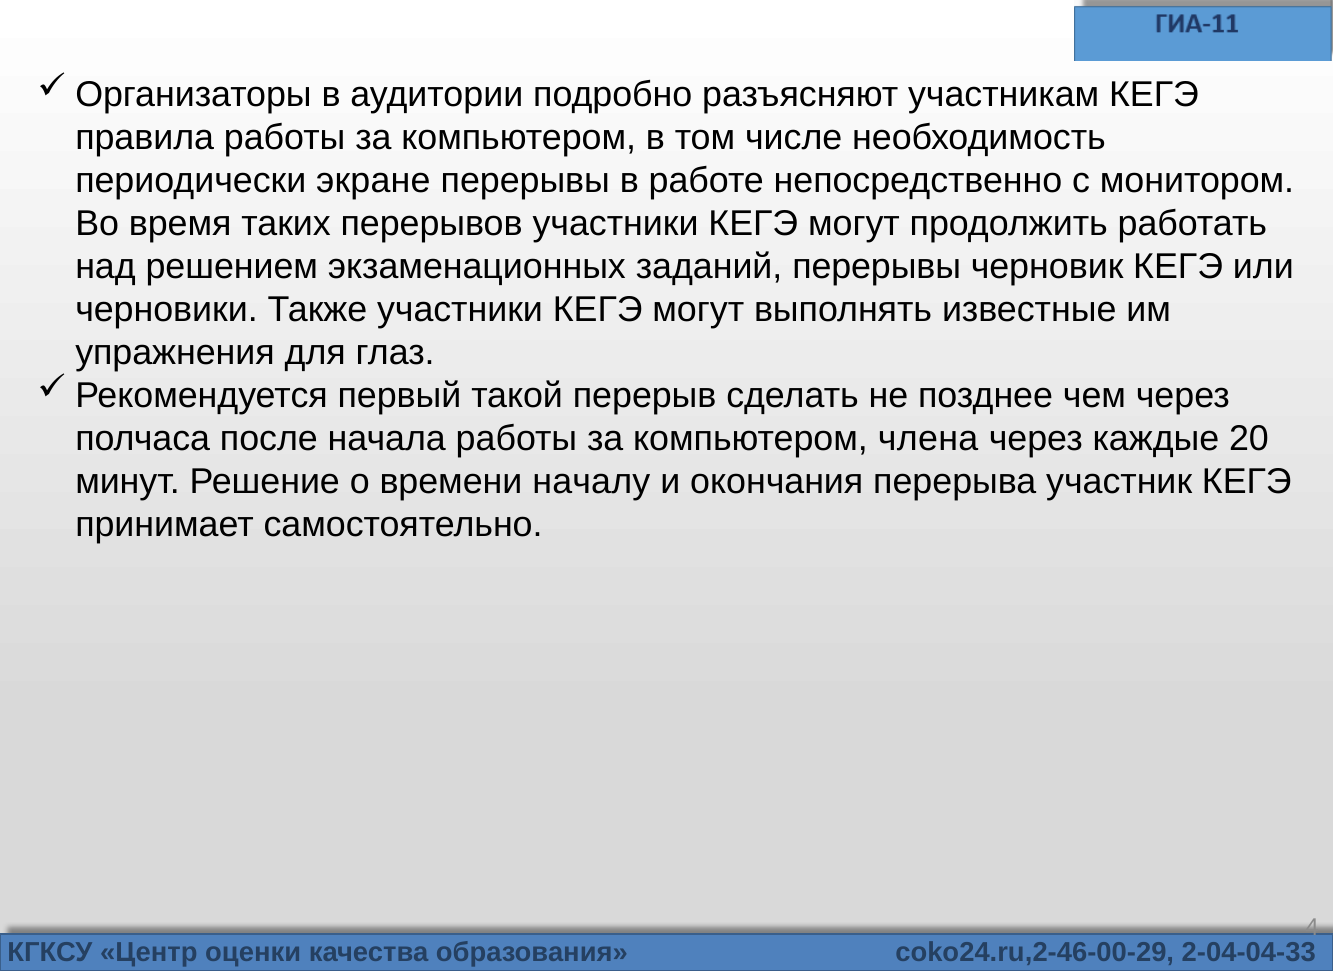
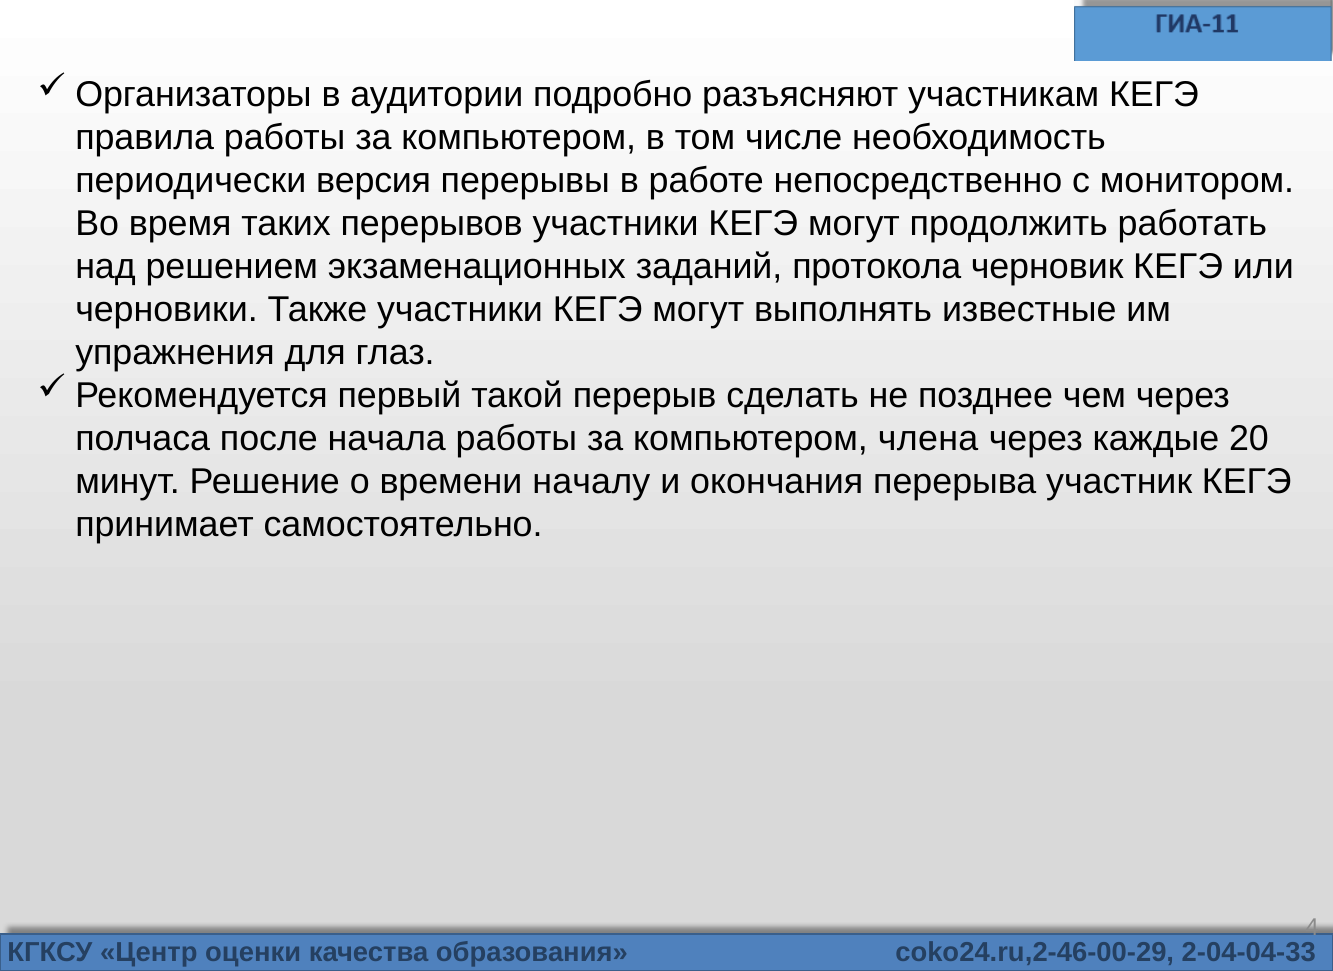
экране: экране -> версия (374, 181)
заданий перерывы: перерывы -> протокола (877, 267)
